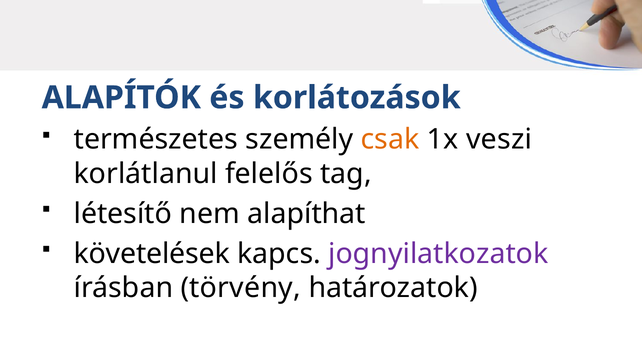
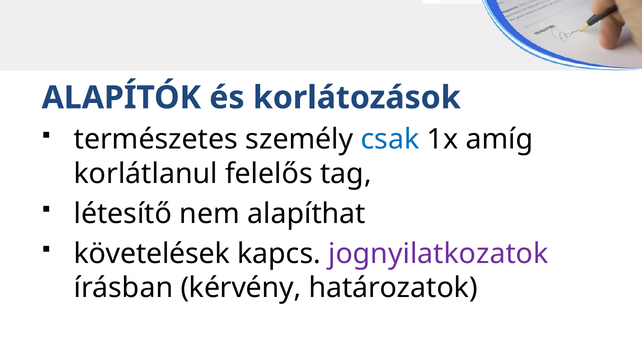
csak colour: orange -> blue (390, 140)
veszi: veszi -> amíg (499, 140)
törvény: törvény -> kérvény (241, 288)
